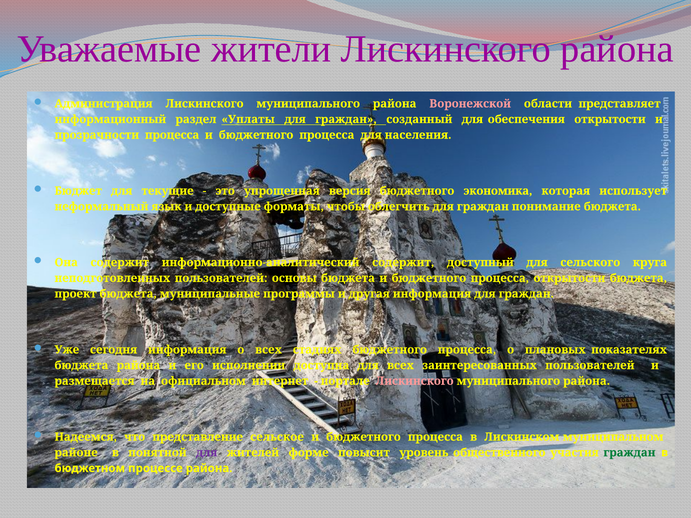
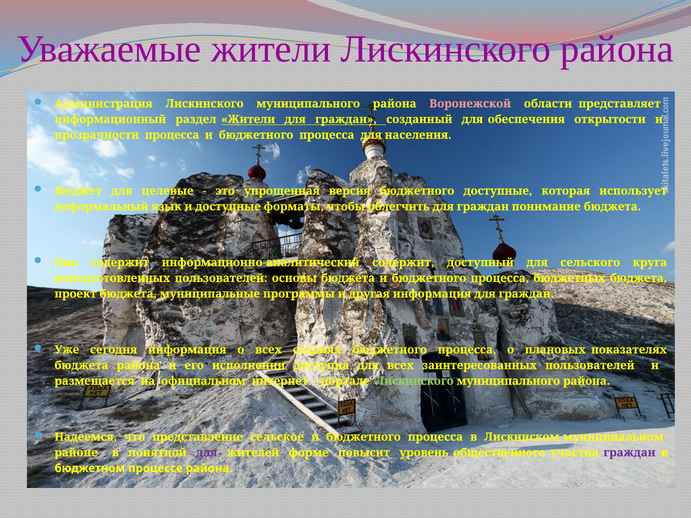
раздел Уплаты: Уплаты -> Жители (248, 119)
текущие: текущие -> целевые (168, 191)
бюджетного экономика: экономика -> доступные (498, 191)
процесса открытости: открытости -> бюджетных (569, 278)
Лискинского colour: pink -> light green (415, 381)
граждан colour: green -> purple (629, 453)
